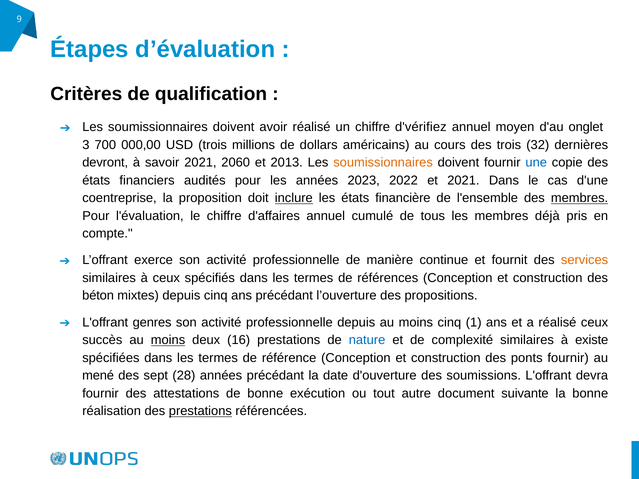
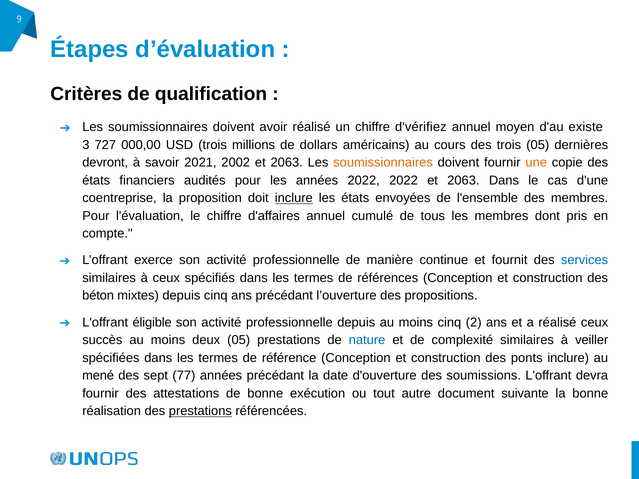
onglet: onglet -> existe (586, 127)
700: 700 -> 727 (105, 145)
trois 32: 32 -> 05 (538, 145)
2060: 2060 -> 2002 (236, 163)
2013: 2013 -> 2063 (287, 163)
une colour: blue -> orange (536, 163)
années 2023: 2023 -> 2022 (364, 180)
2022 et 2021: 2021 -> 2063 (463, 180)
financière: financière -> envoyées (403, 198)
membres underline: present -> none (580, 198)
déjà: déjà -> dont (547, 216)
services colour: orange -> blue (585, 260)
genres: genres -> éligible (152, 323)
1: 1 -> 2 (474, 323)
moins underline: present -> none (168, 340)
deux 16: 16 -> 05 (239, 340)
existe: existe -> veiller (592, 340)
ponts fournir: fournir -> inclure (568, 358)
28: 28 -> 77 (184, 376)
